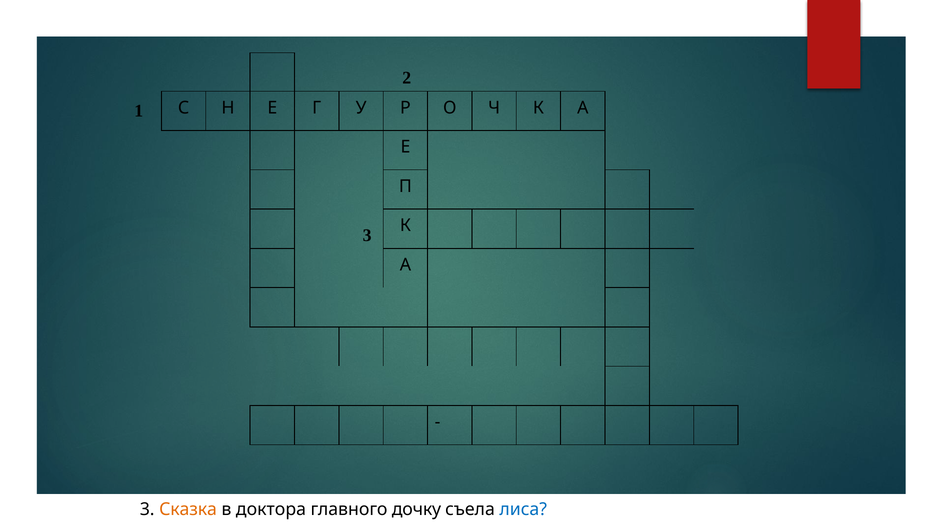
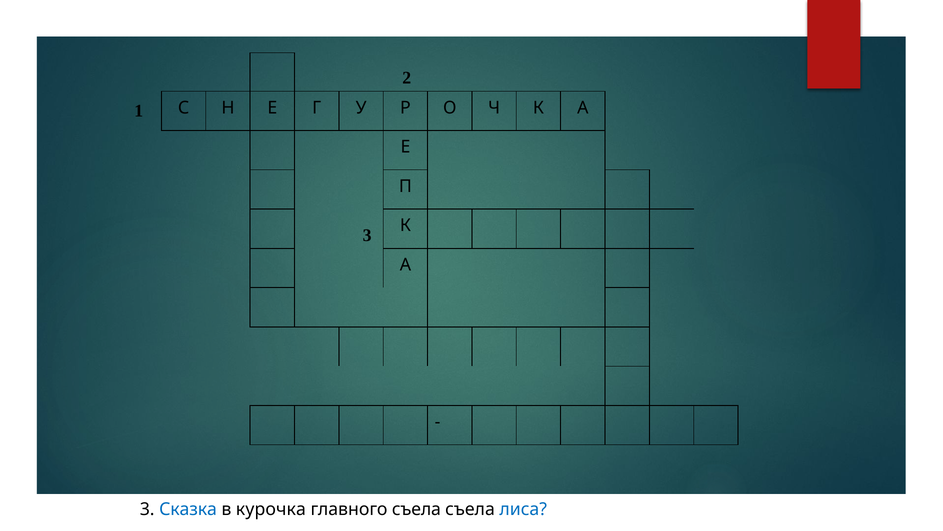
Сказка colour: orange -> blue (188, 509)
доктора: доктора -> курочка (271, 509)
главного дочку: дочку -> съела (416, 509)
